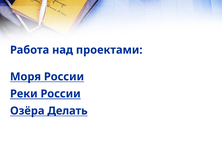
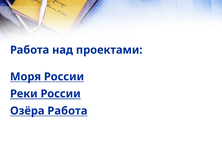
Озёра Делать: Делать -> Работа (67, 111)
